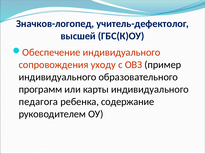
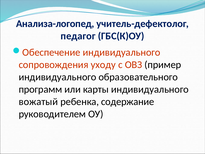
Значков-логопед: Значков-логопед -> Анализа-логопед (55, 24)
высшей: высшей -> педагог (78, 36)
педагога: педагога -> вожатый (38, 102)
